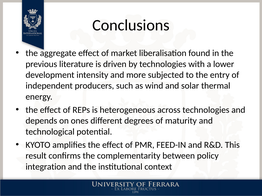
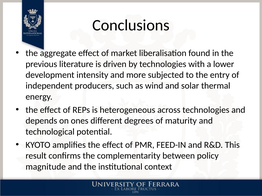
integration: integration -> magnitude (46, 167)
